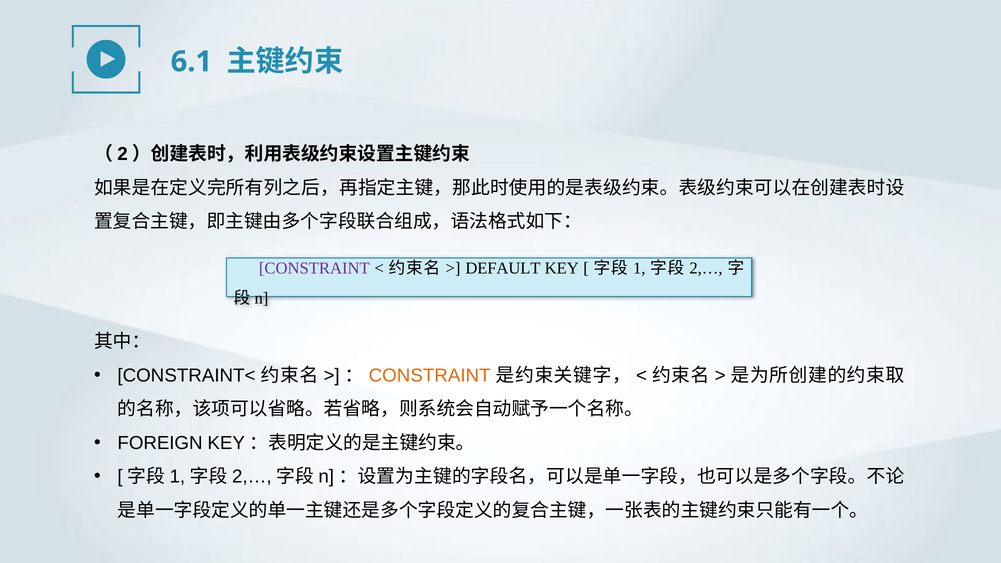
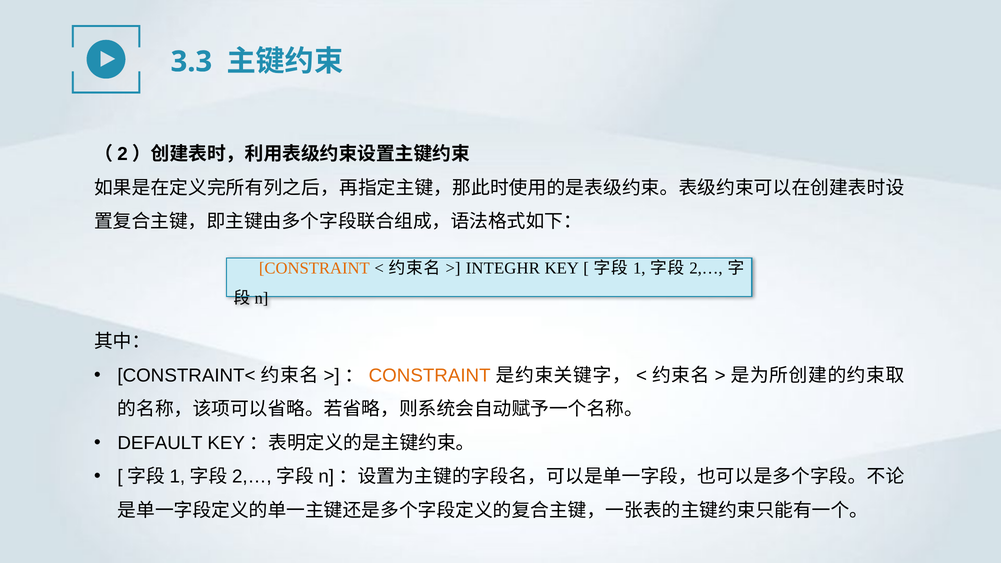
6.1: 6.1 -> 3.3 (191, 62)
CONSTRAINT colour: purple -> orange (314, 268)
DEFAULT: DEFAULT -> INTEGHR (503, 268)
FOREIGN: FOREIGN -> DEFAULT (160, 443)
